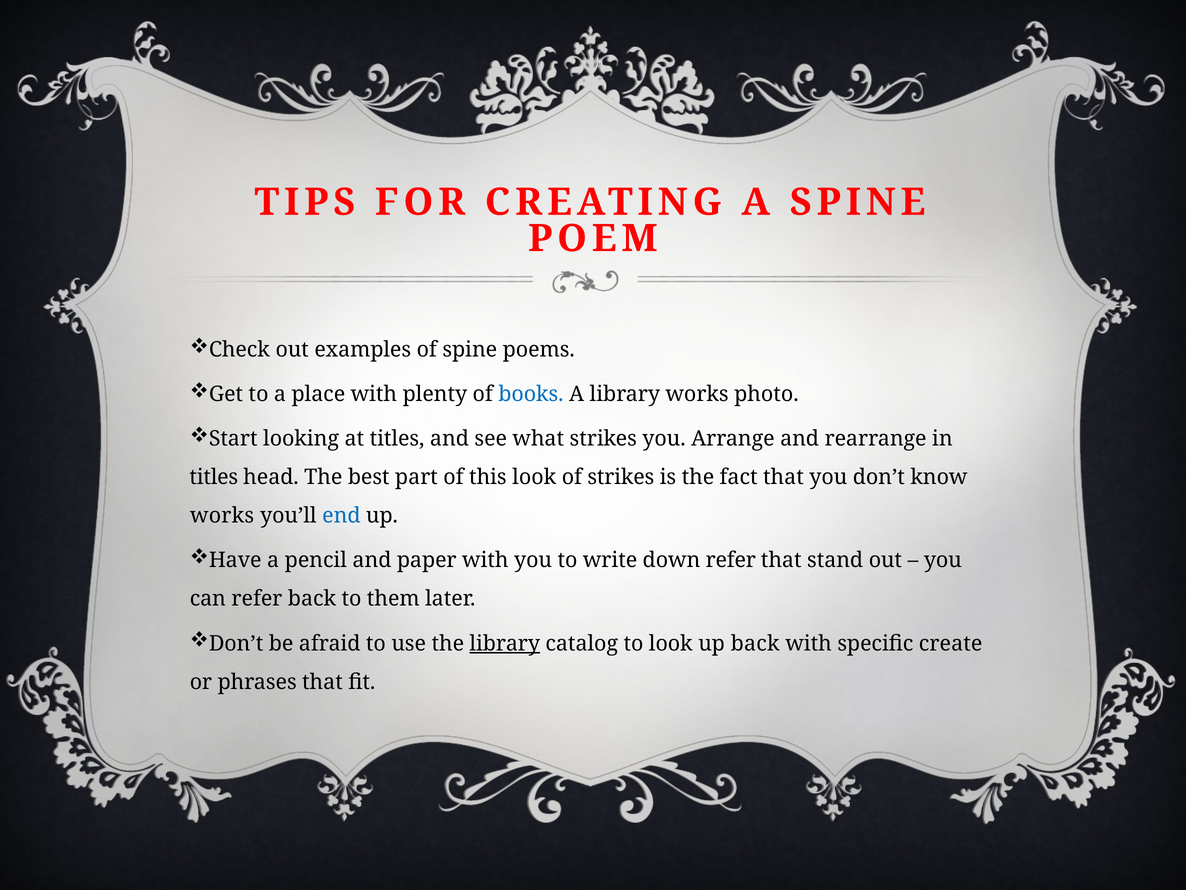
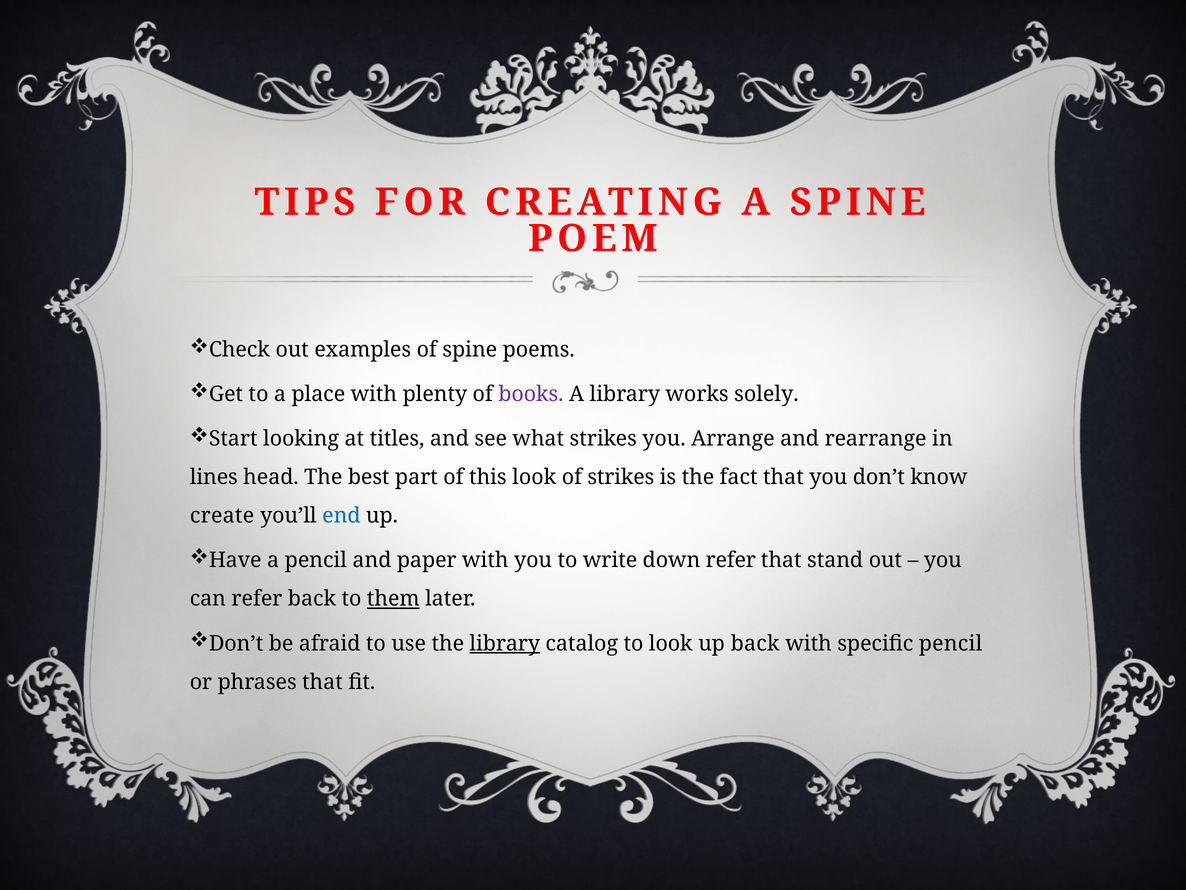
books colour: blue -> purple (531, 394)
photo: photo -> solely (766, 394)
titles: titles -> lines (214, 477)
works: works -> create (222, 516)
them underline: none -> present (393, 599)
specific create: create -> pencil (951, 643)
